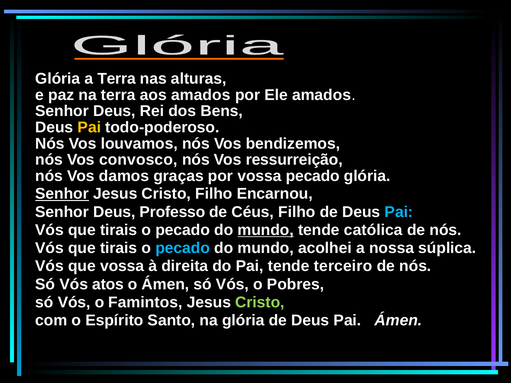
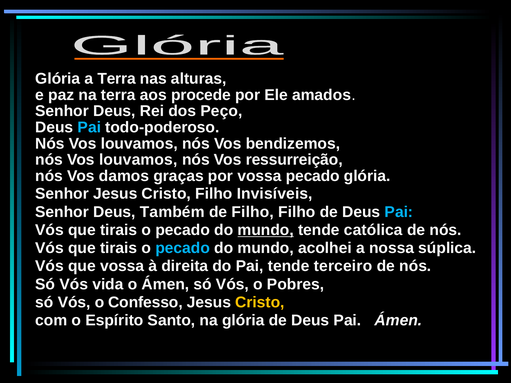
aos amados: amados -> procede (201, 95)
Bens: Bens -> Peço (222, 111)
Pai colour: yellow -> light blue (89, 127)
convosco: convosco -> louvamos (138, 160)
Senhor underline: present -> none (62, 194)
Encarnou: Encarnou -> Invisíveis (275, 194)
Professo: Professo -> Também (172, 212)
de Céus: Céus -> Filho (253, 212)
atos: atos -> vida (108, 284)
Famintos: Famintos -> Confesso (145, 303)
Cristo colour: light green -> yellow (260, 303)
